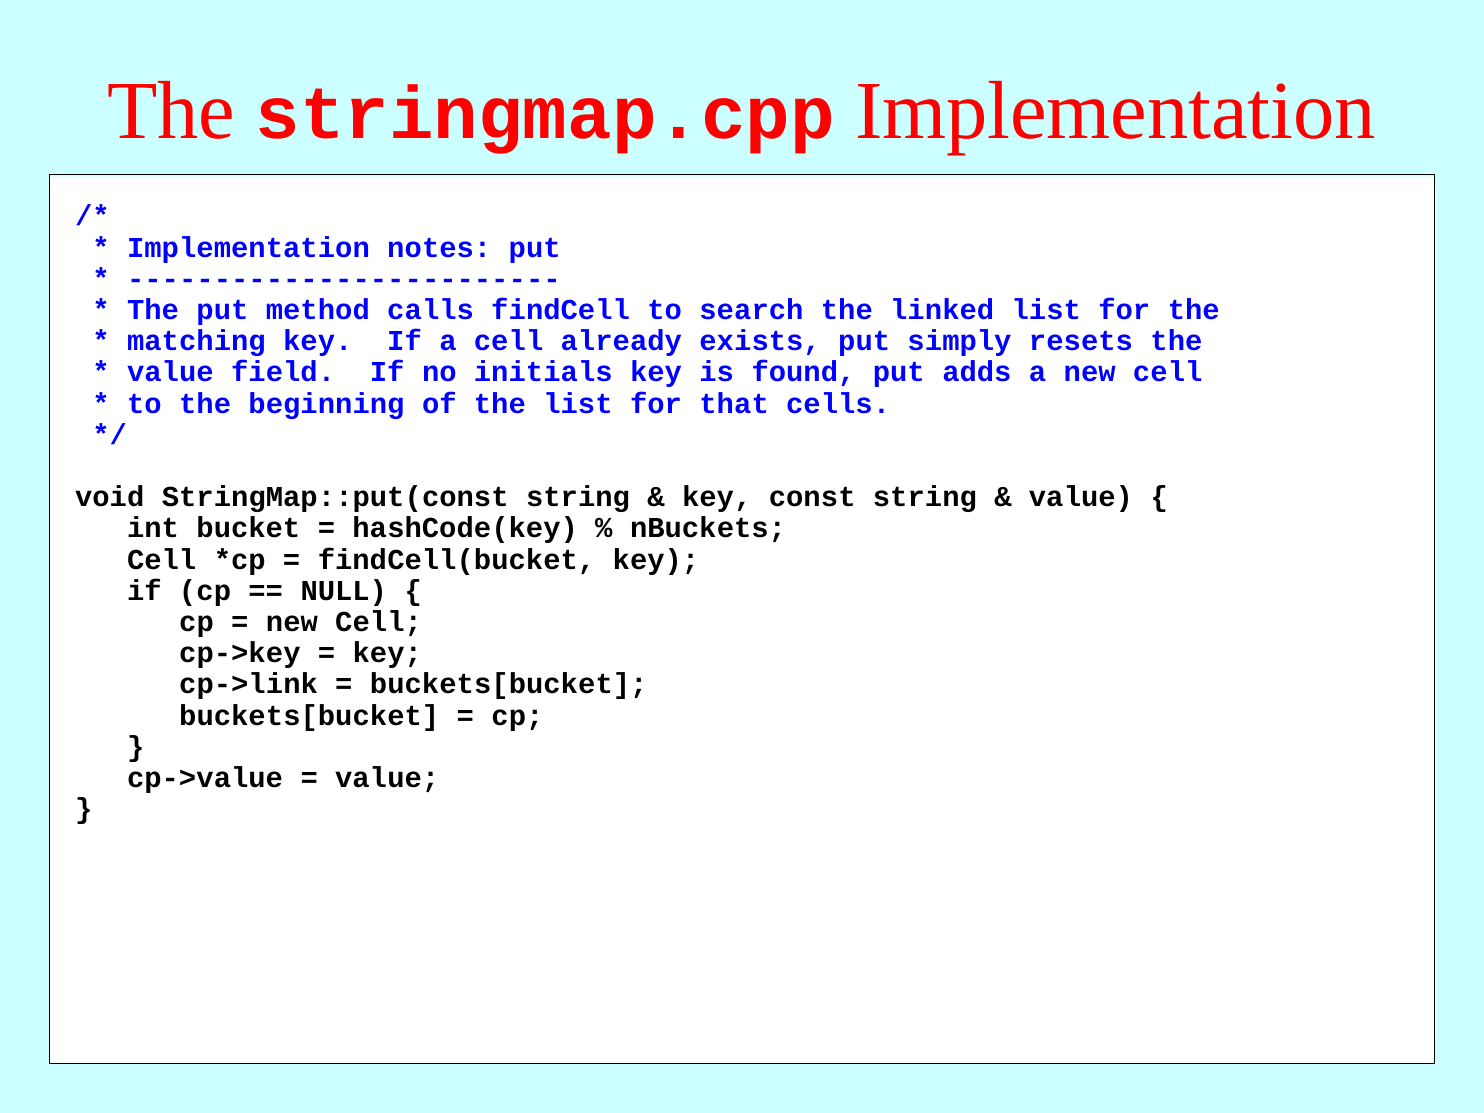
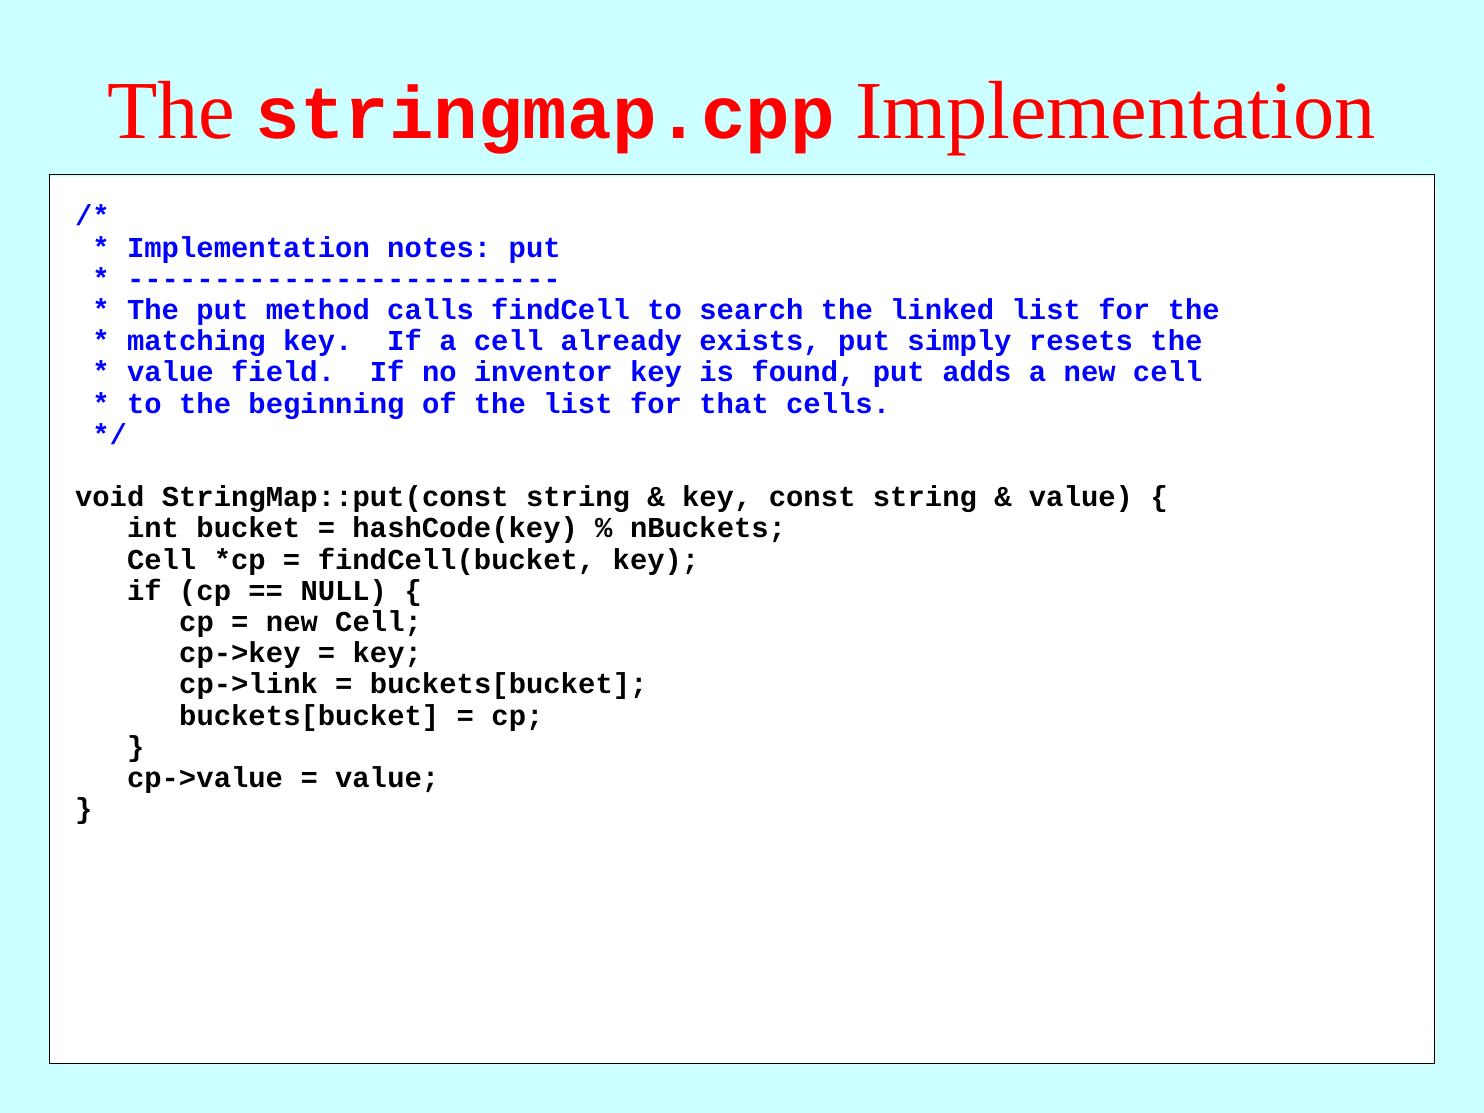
initials: initials -> inventor (543, 372)
